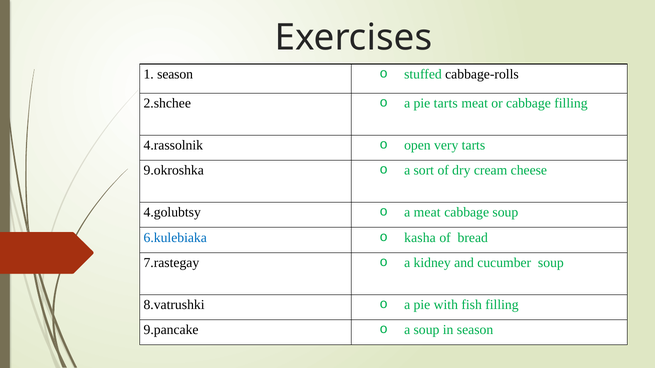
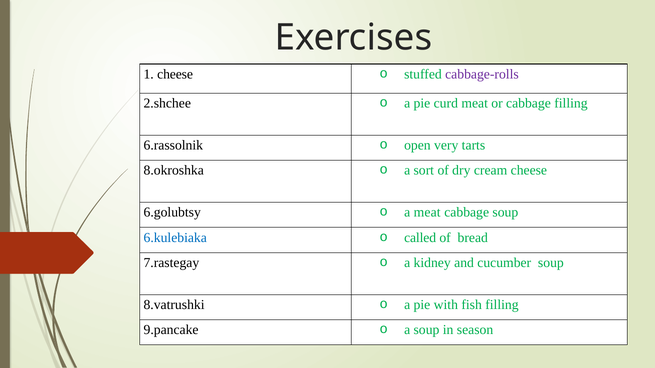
1 season: season -> cheese (175, 74)
cabbage-rolls colour: black -> purple (482, 74)
pie tarts: tarts -> curd (446, 103)
4.rassolnik: 4.rassolnik -> 6.rassolnik (173, 145)
9.okroshka: 9.okroshka -> 8.okroshka (174, 171)
4.golubtsy: 4.golubtsy -> 6.golubtsy (172, 213)
kasha: kasha -> called (420, 238)
